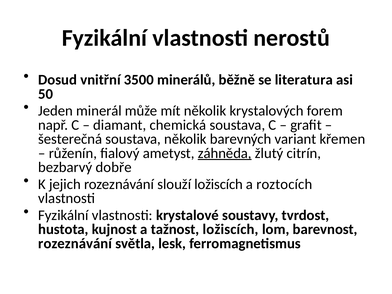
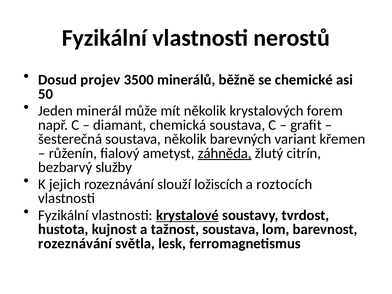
vnitřní: vnitřní -> projev (100, 80)
literatura: literatura -> chemické (304, 80)
dobře: dobře -> služby (114, 167)
krystalové underline: none -> present (187, 215)
tažnost ložiscích: ložiscích -> soustava (231, 229)
